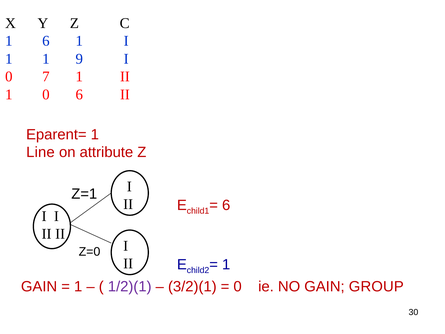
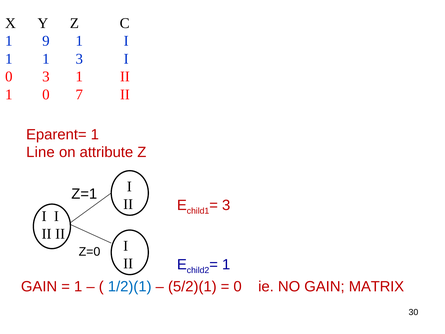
1 6: 6 -> 9 (46, 41)
1 9: 9 -> 3 (79, 59)
0 7: 7 -> 3 (46, 77)
0 6: 6 -> 7 (79, 94)
6: 6 -> 3 (226, 205)
1/2)(1 colour: purple -> blue (130, 287)
3/2)(1: 3/2)(1 -> 5/2)(1 (192, 287)
GROUP: GROUP -> MATRIX (376, 287)
